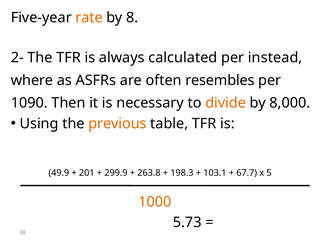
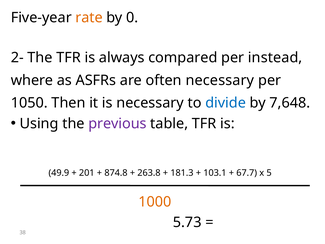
8: 8 -> 0 (132, 18)
calculated: calculated -> compared (183, 58)
often resembles: resembles -> necessary (220, 80)
1090: 1090 -> 1050 (29, 103)
divide colour: orange -> blue (226, 103)
8,000: 8,000 -> 7,648 (290, 103)
previous colour: orange -> purple (117, 123)
299.9: 299.9 -> 874.8 (116, 173)
198.3: 198.3 -> 181.3 (182, 173)
